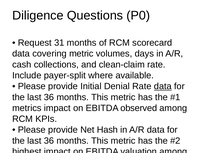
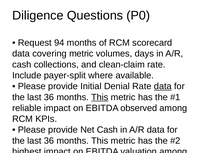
31: 31 -> 94 (59, 43)
This underline: none -> present (100, 97)
metrics: metrics -> reliable (27, 108)
Net Hash: Hash -> Cash (107, 130)
